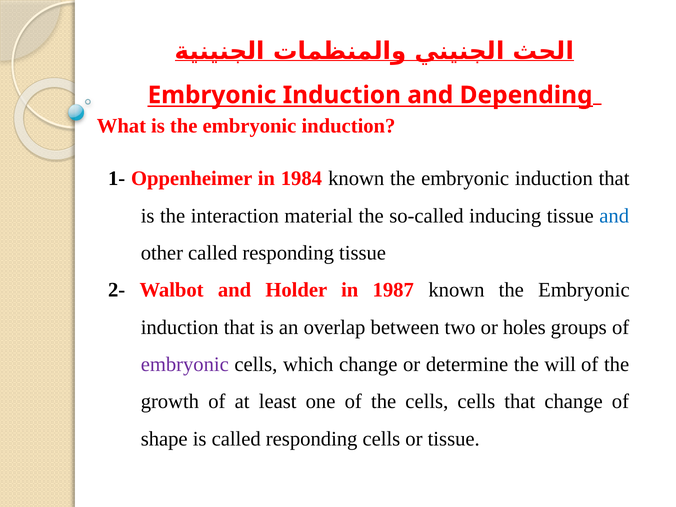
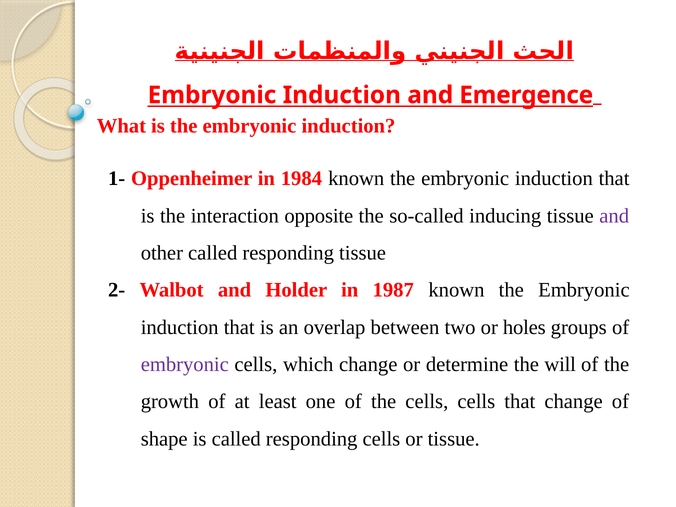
Depending: Depending -> Emergence (526, 95)
material: material -> opposite (319, 216)
and colour: blue -> purple (614, 216)
